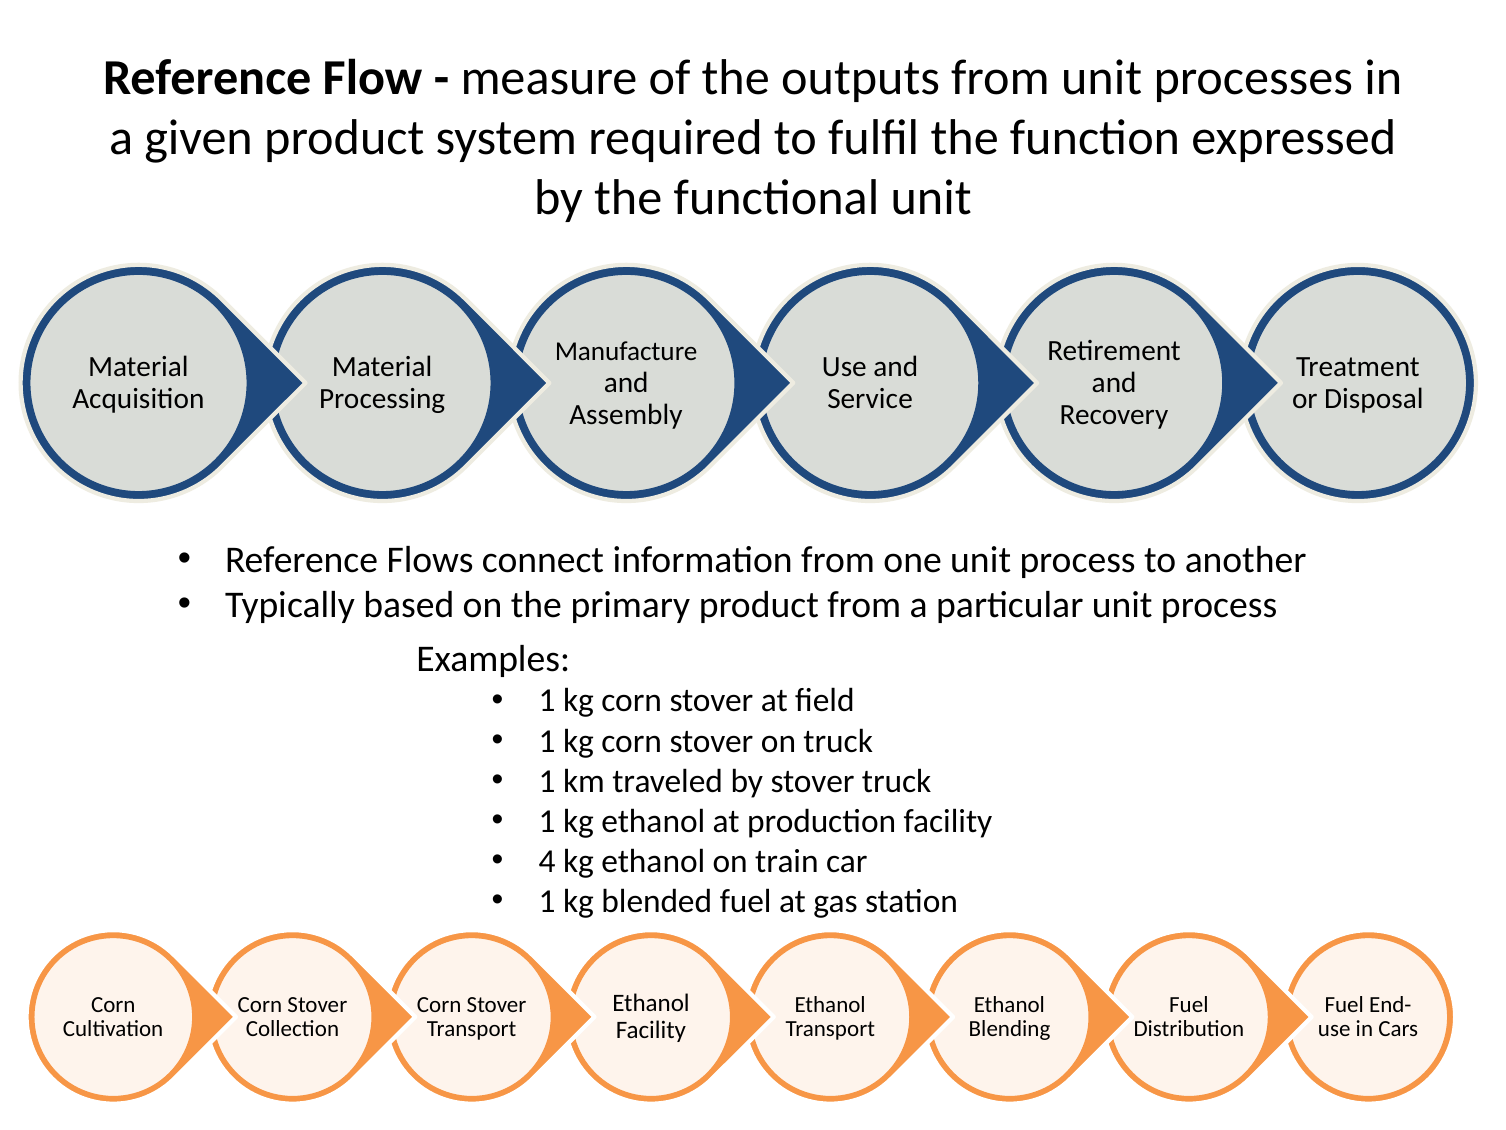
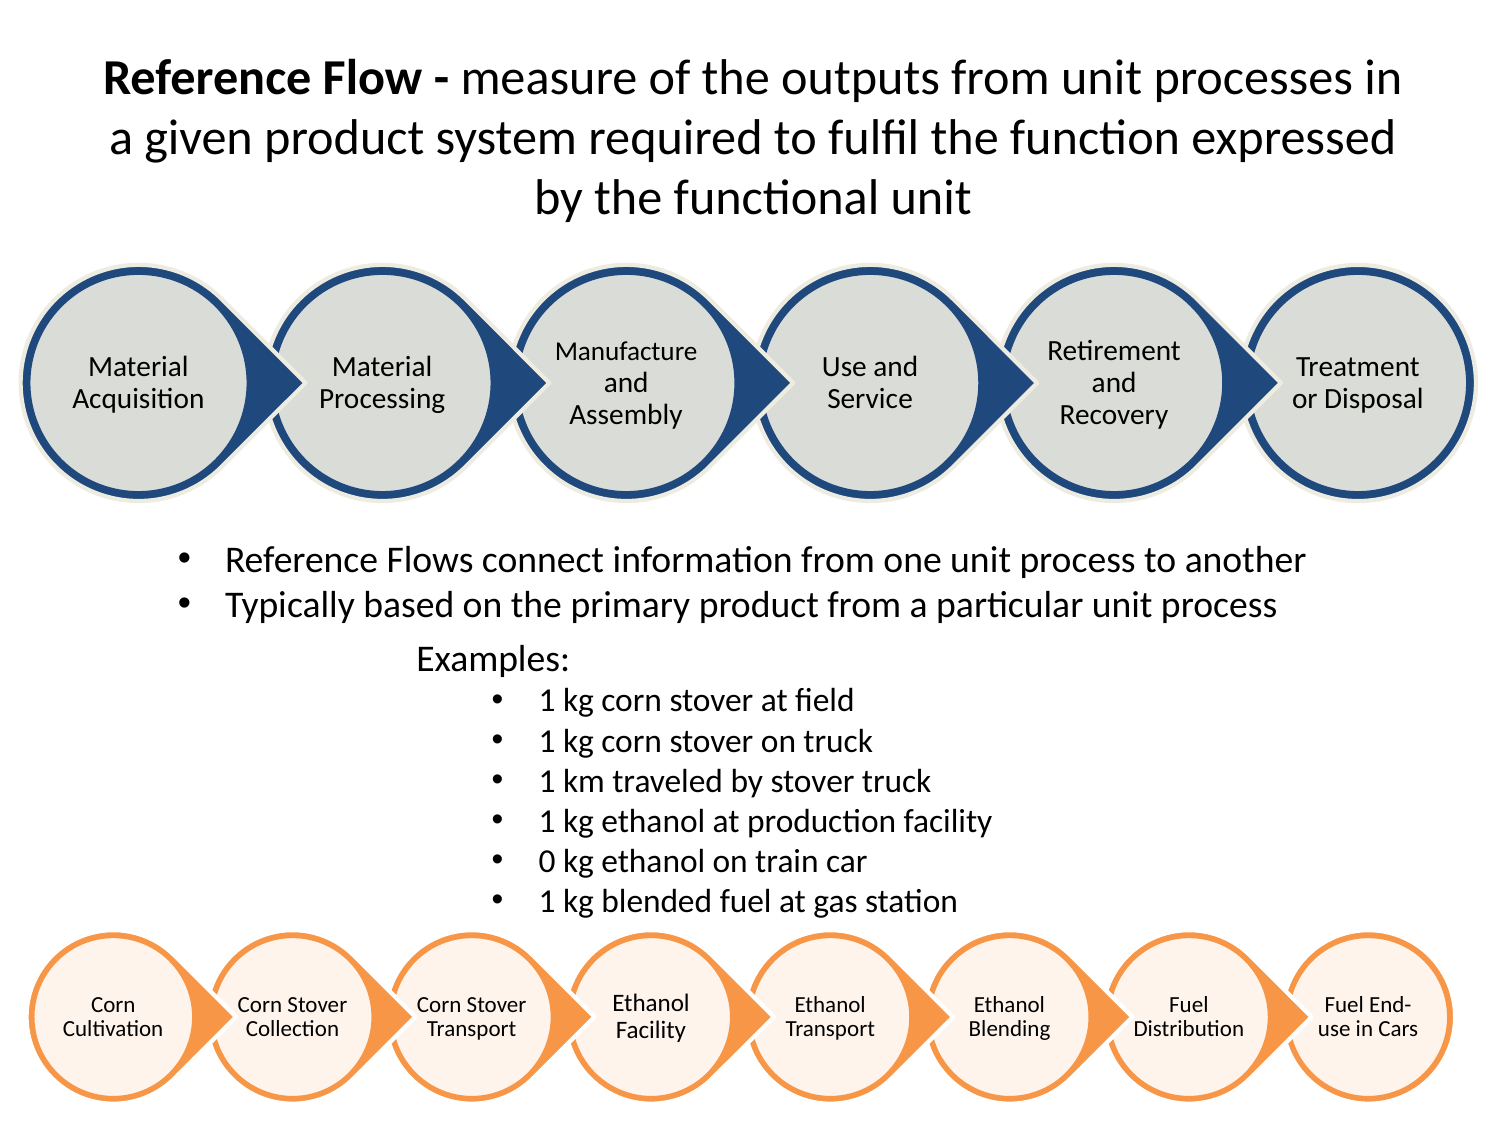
4: 4 -> 0 (547, 861)
